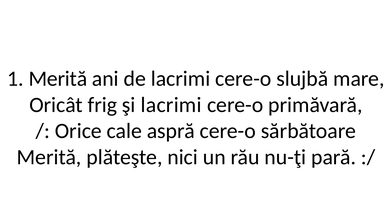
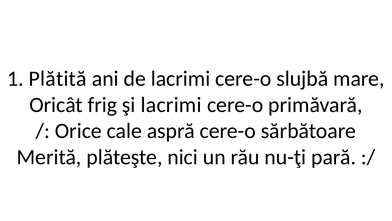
1 Merită: Merită -> Plătită (58, 78)
